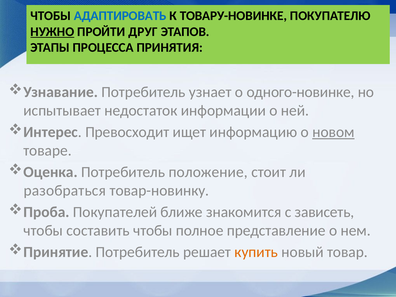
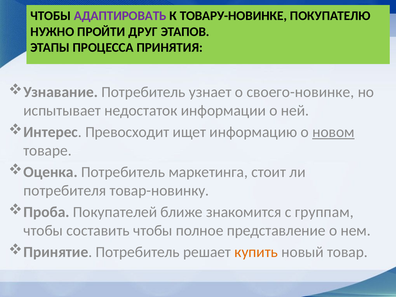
АДАПТИРОВАТЬ colour: blue -> purple (120, 16)
НУЖНО underline: present -> none (52, 32)
одного-новинке: одного-новинке -> своего-новинке (300, 92)
положение: положение -> маркетинга (208, 172)
разобраться: разобраться -> потребителя (65, 191)
зависеть: зависеть -> группам (324, 212)
